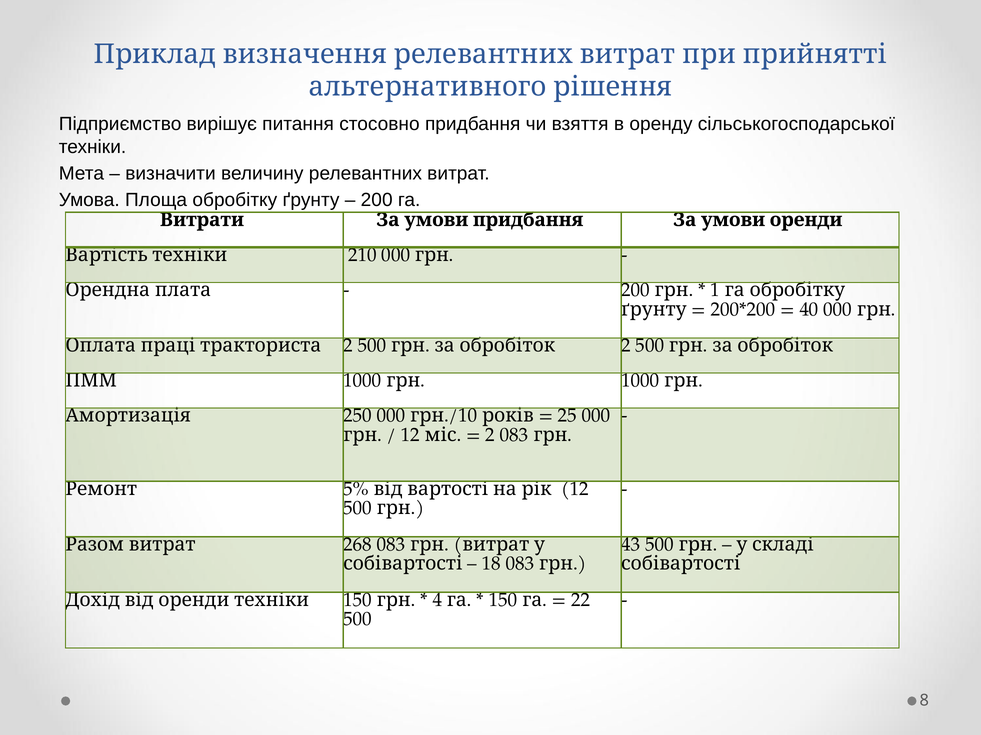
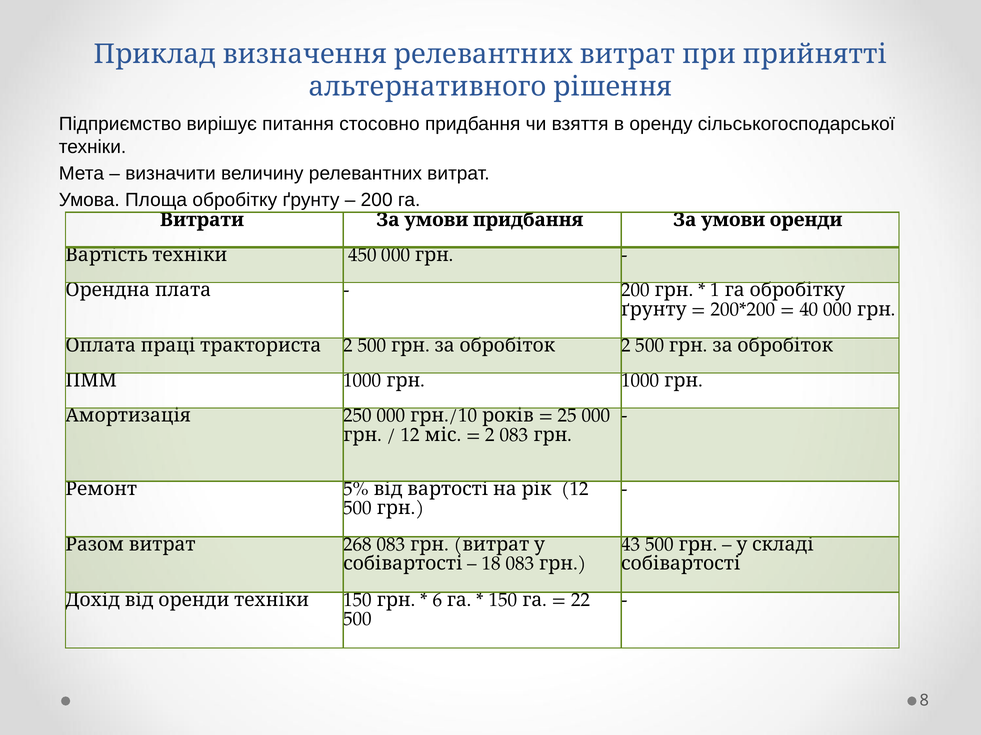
210: 210 -> 450 (362, 255)
4: 4 -> 6 (437, 600)
